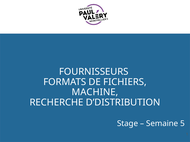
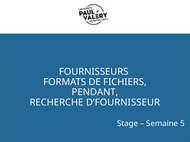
MACHINE: MACHINE -> PENDANT (95, 92)
D’DISTRIBUTION: D’DISTRIBUTION -> D’FOURNISSEUR (123, 103)
